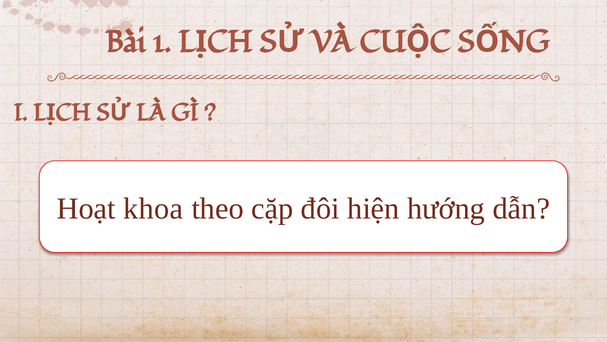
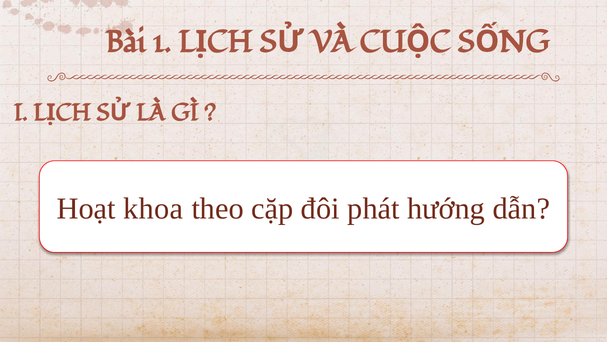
hiện: hiện -> phát (373, 208)
